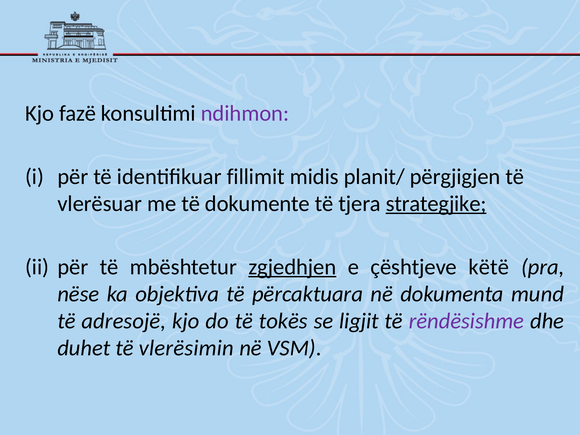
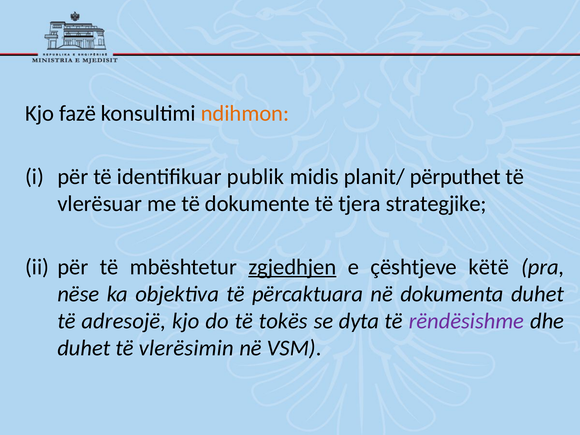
ndihmon colour: purple -> orange (245, 113)
fillimit: fillimit -> publik (256, 177)
përgjigjen: përgjigjen -> përputhet (455, 177)
strategjike underline: present -> none (436, 204)
dokumenta mund: mund -> duhet (538, 294)
ligjit: ligjit -> dyta (359, 321)
